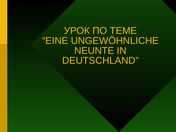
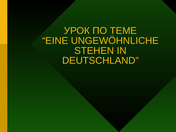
NEUNTE: NEUNTE -> STEHEN (94, 51)
